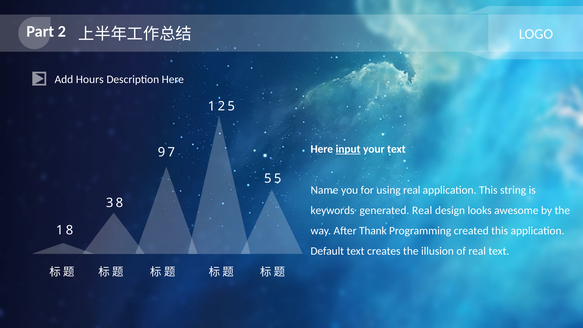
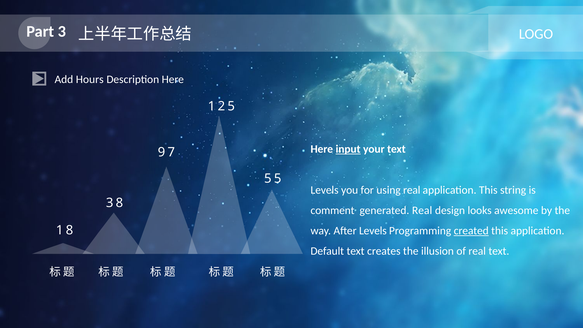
2: 2 -> 3 (62, 32)
Name: Name -> Levels (325, 190)
keywords: keywords -> comment (333, 210)
After Thank: Thank -> Levels (373, 231)
created underline: none -> present (471, 231)
